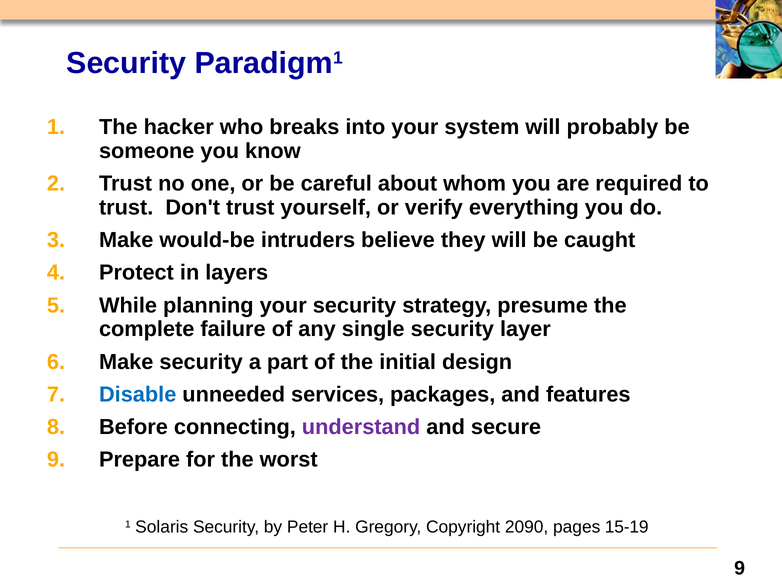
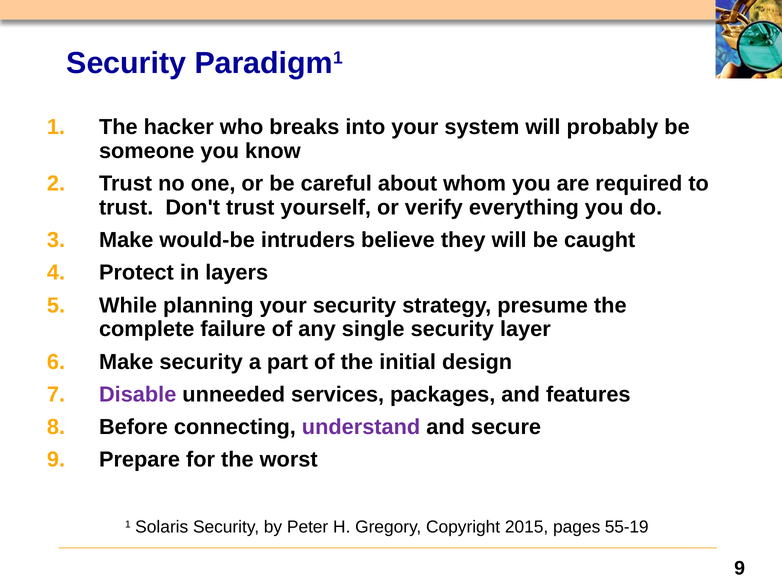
Disable colour: blue -> purple (138, 394)
2090: 2090 -> 2015 (527, 527)
15-19: 15-19 -> 55-19 (627, 527)
